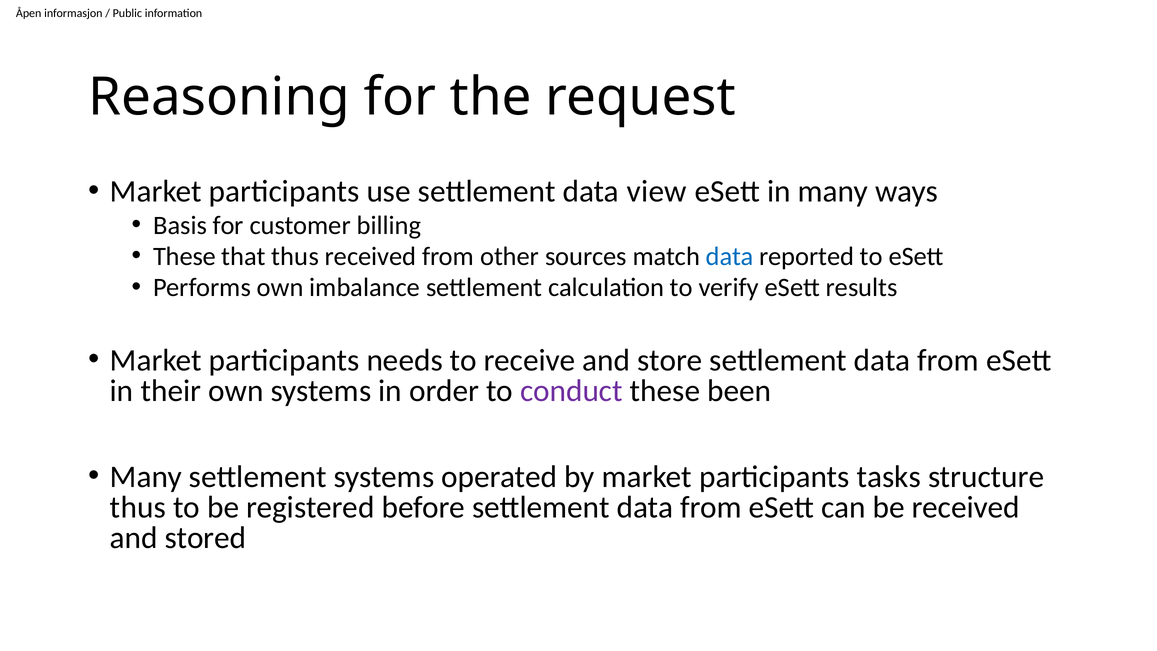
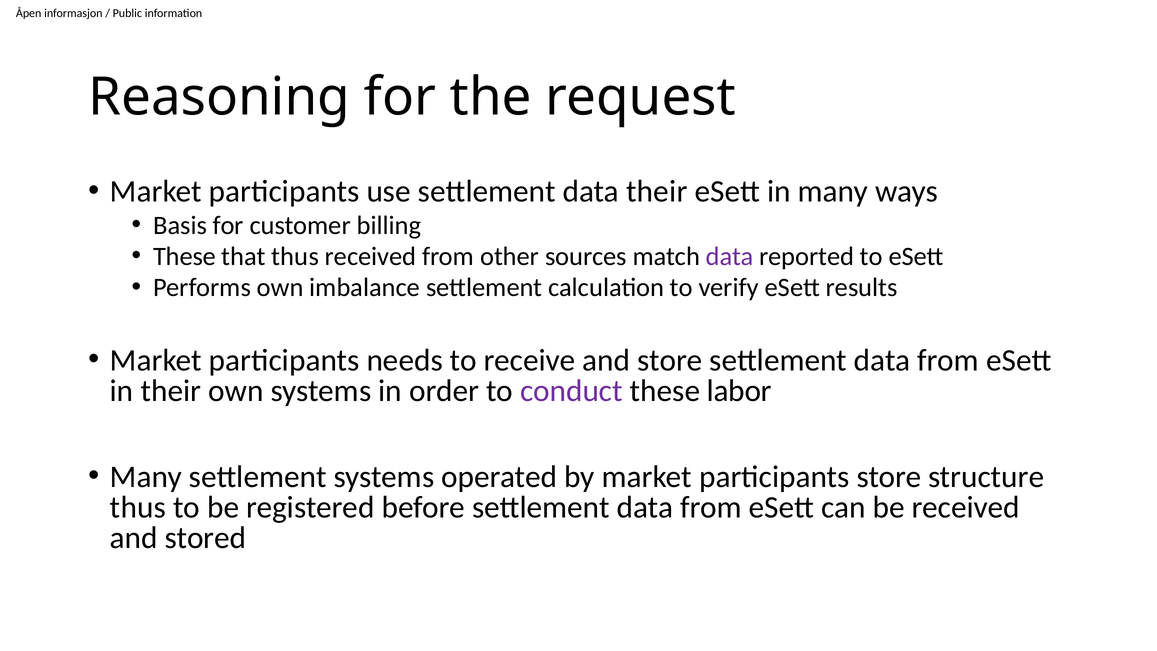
data view: view -> their (657, 192)
data colour: blue -> purple (730, 256)
been: been -> labor (739, 391)
participants tasks: tasks -> store (889, 477)
